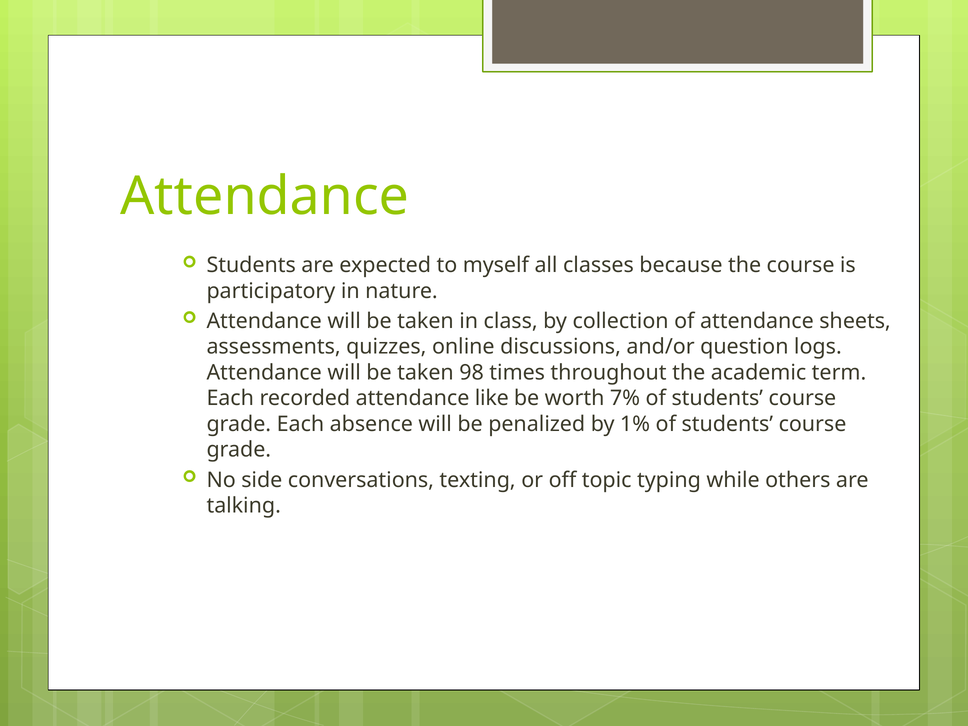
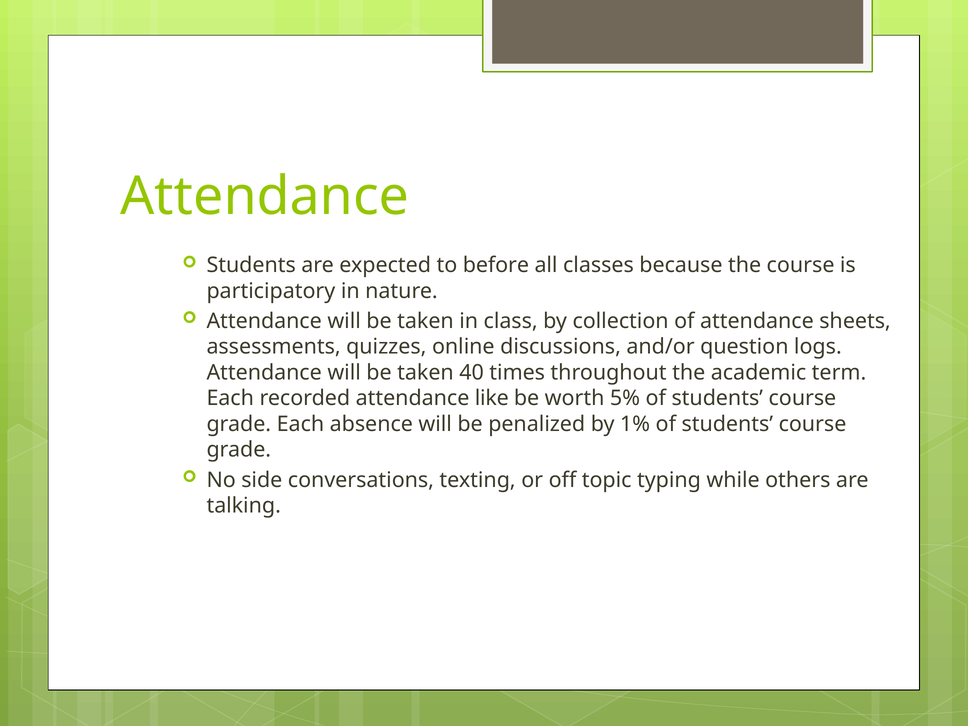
myself: myself -> before (496, 265)
98: 98 -> 40 (472, 373)
7%: 7% -> 5% (625, 398)
